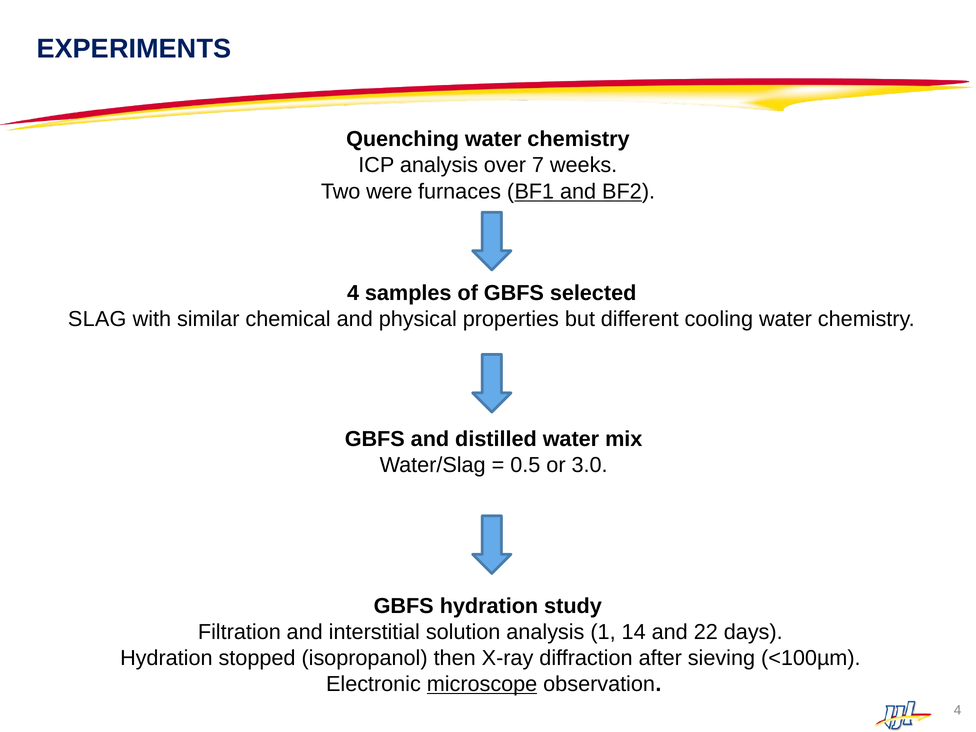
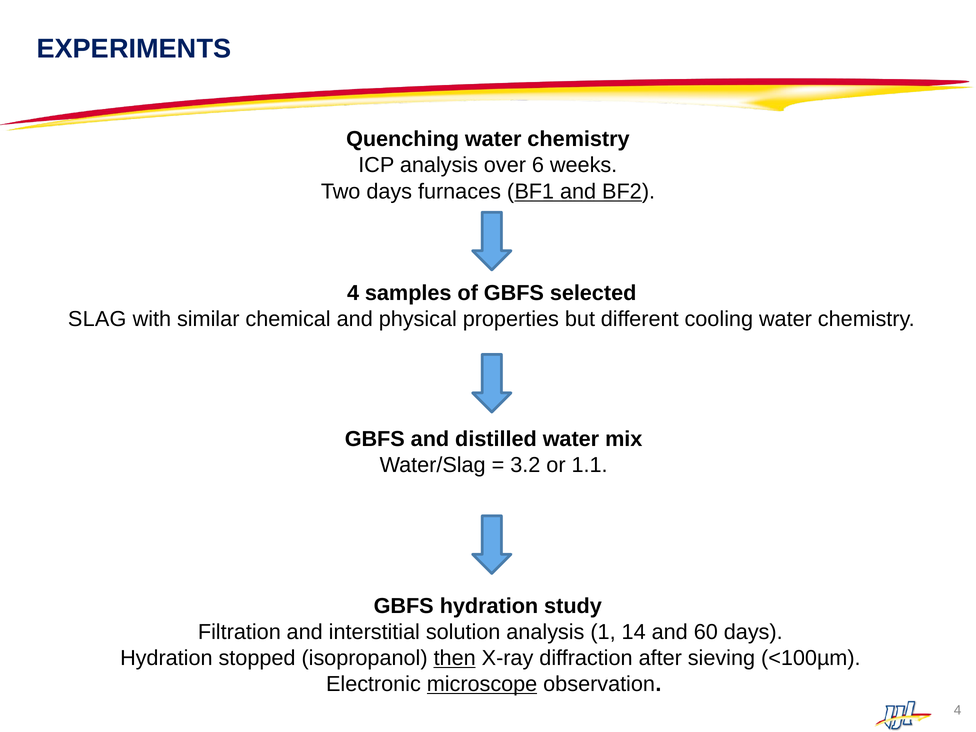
7: 7 -> 6 (538, 165)
Two were: were -> days (389, 191)
0.5: 0.5 -> 3.2 (525, 465)
3.0: 3.0 -> 1.1 (590, 465)
22: 22 -> 60 (706, 632)
then underline: none -> present (455, 658)
